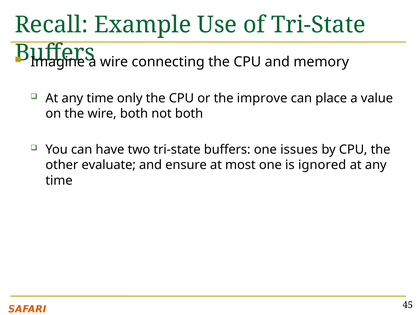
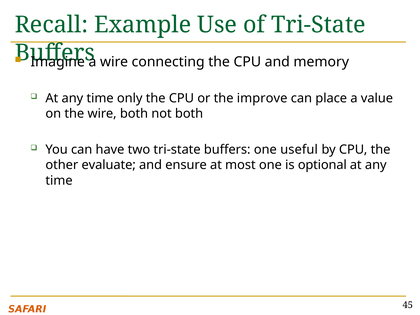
issues: issues -> useful (299, 150)
ignored: ignored -> optional (322, 165)
